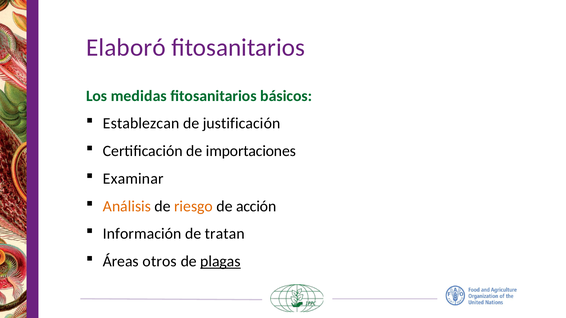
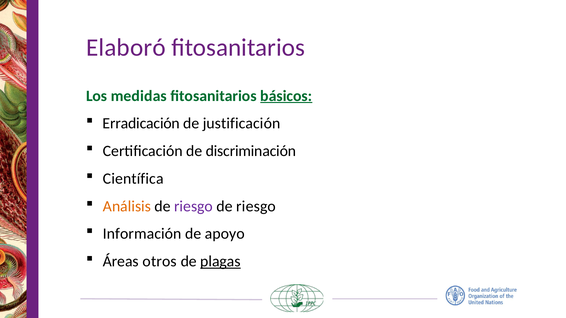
básicos underline: none -> present (286, 96)
Establezcan: Establezcan -> Erradicación (141, 124)
importaciones: importaciones -> discriminación (251, 151)
Examinar: Examinar -> Científica (133, 179)
riesgo colour: orange -> purple (194, 206)
acción: acción -> riesgo (256, 206)
tratan: tratan -> apoyo (225, 234)
